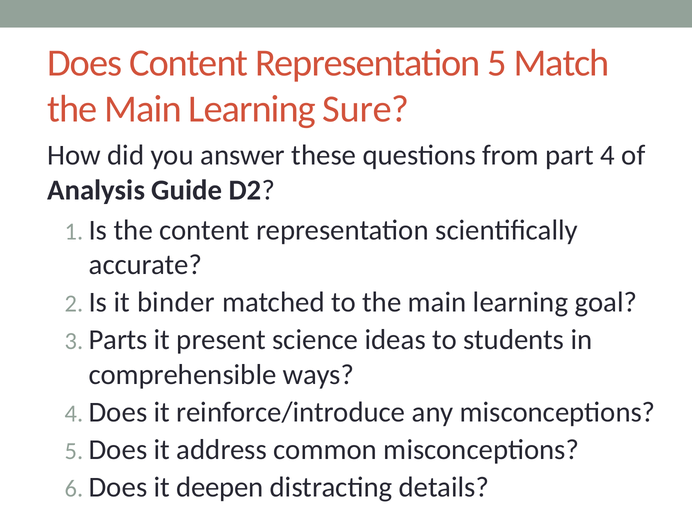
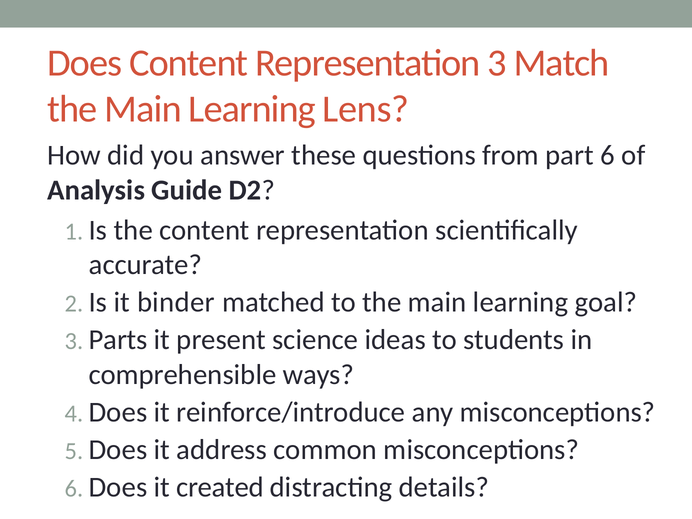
Representation 5: 5 -> 3 (497, 63)
Sure: Sure -> Lens (366, 109)
part 4: 4 -> 6 (608, 155)
deepen: deepen -> created (220, 487)
